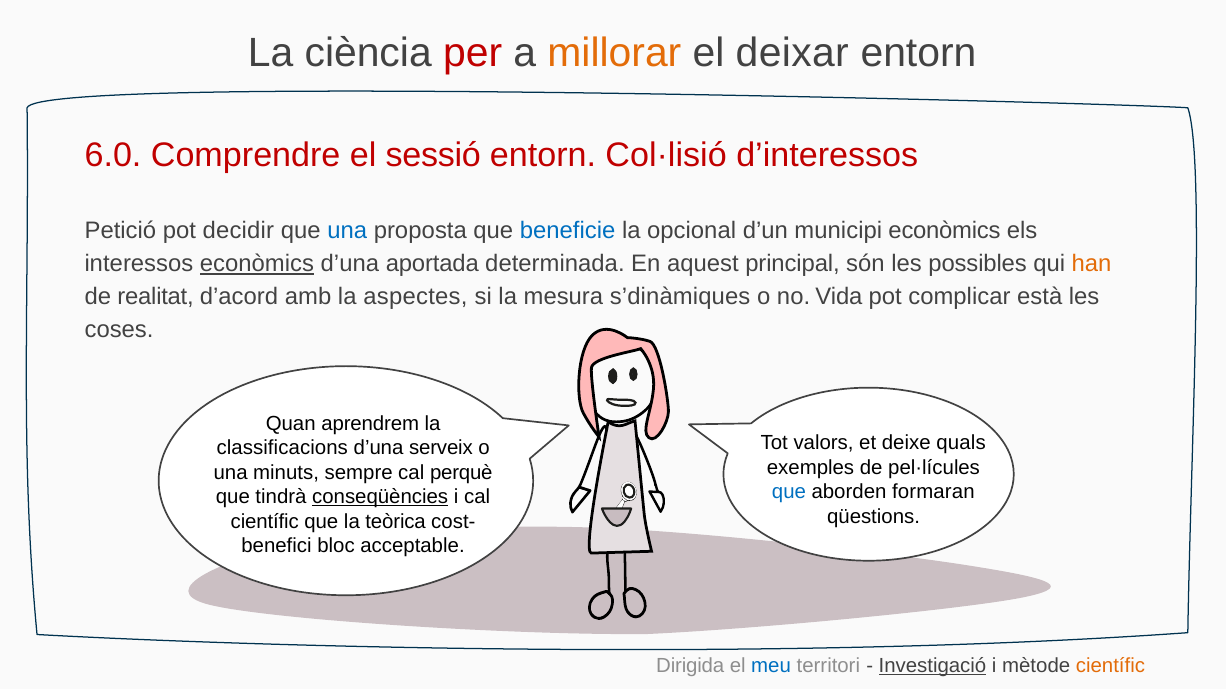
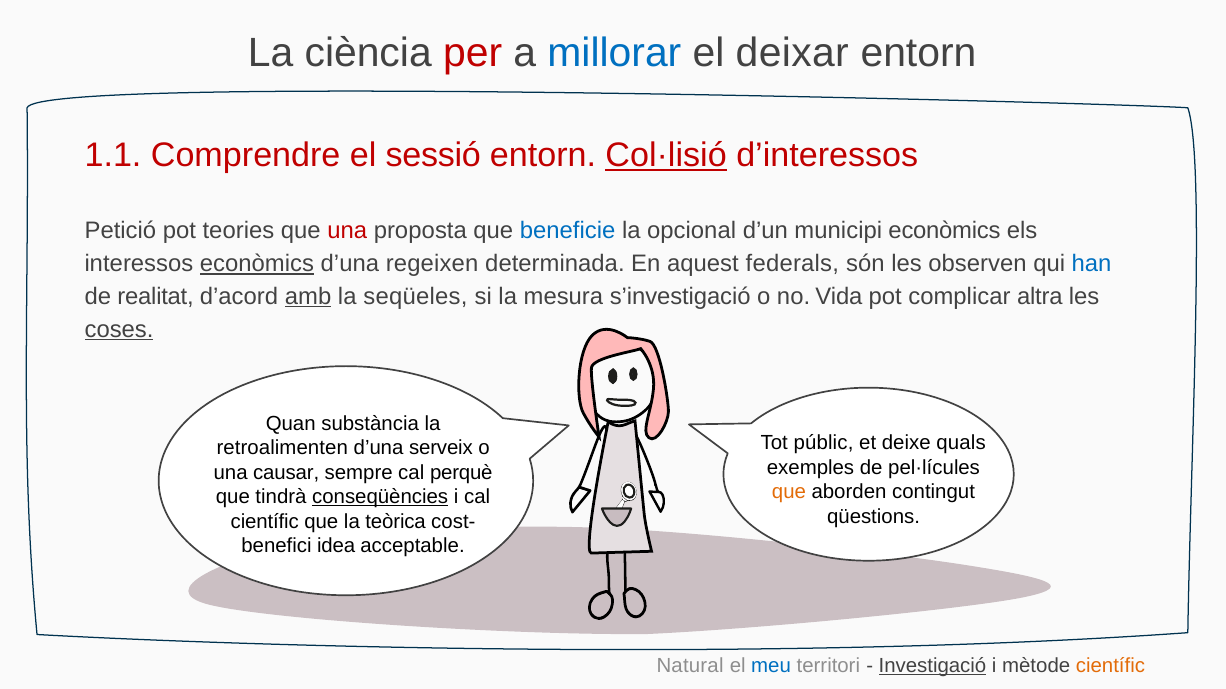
millorar colour: orange -> blue (614, 53)
6.0: 6.0 -> 1.1 (113, 156)
Col·lisió underline: none -> present (666, 156)
decidir: decidir -> teories (238, 231)
una colour: blue -> red (347, 231)
aportada: aportada -> regeixen (432, 264)
principal: principal -> federals (792, 264)
possibles: possibles -> observen (978, 264)
han colour: orange -> blue (1092, 264)
amb underline: none -> present (308, 297)
aspectes: aspectes -> seqüeles (415, 297)
s’dinàmiques: s’dinàmiques -> s’investigació (680, 297)
està: està -> altra (1040, 297)
coses underline: none -> present (119, 330)
aprendrem: aprendrem -> substància (370, 424)
valors: valors -> públic (823, 444)
classificacions: classificacions -> retroalimenten (282, 448)
minuts: minuts -> causar (286, 473)
que colour: blue -> orange (789, 493)
formaran: formaran -> contingut (934, 493)
bloc: bloc -> idea (336, 546)
Dirigida: Dirigida -> Natural (690, 666)
